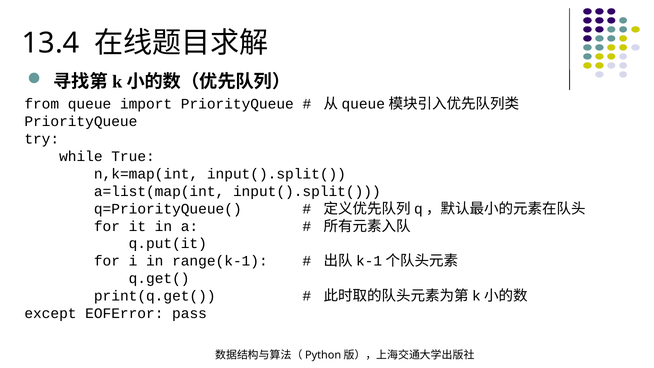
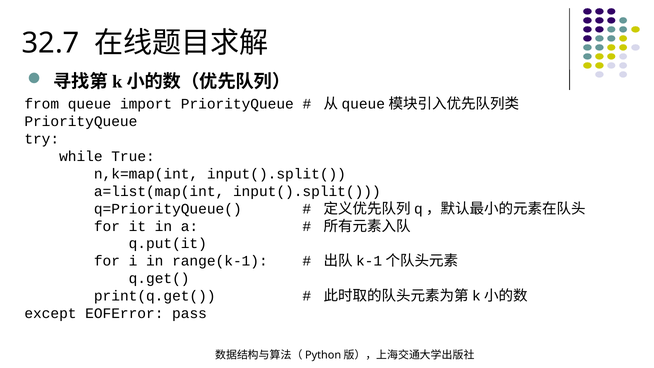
13.4: 13.4 -> 32.7 (51, 43)
